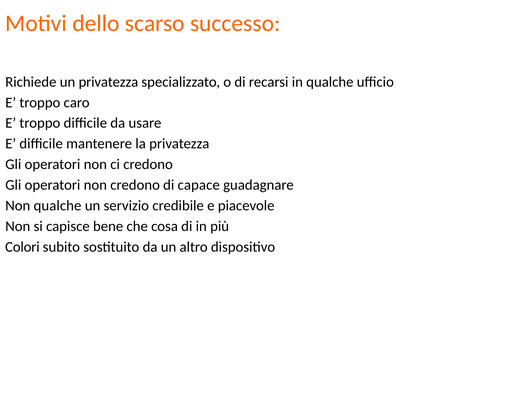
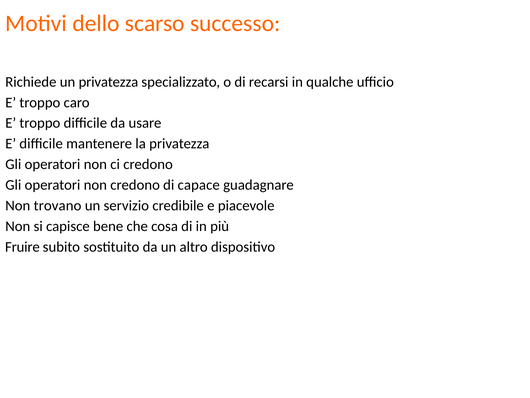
Non qualche: qualche -> trovano (57, 205)
Colori: Colori -> Fruire (22, 247)
